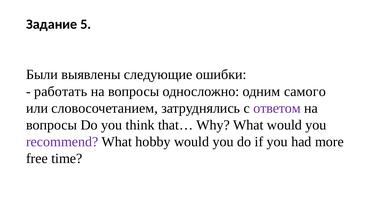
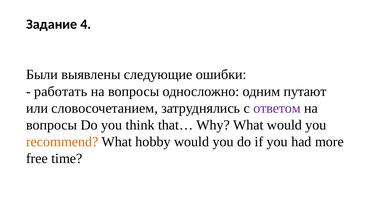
5: 5 -> 4 (86, 24)
самого: самого -> путают (305, 92)
recommend colour: purple -> orange (62, 142)
